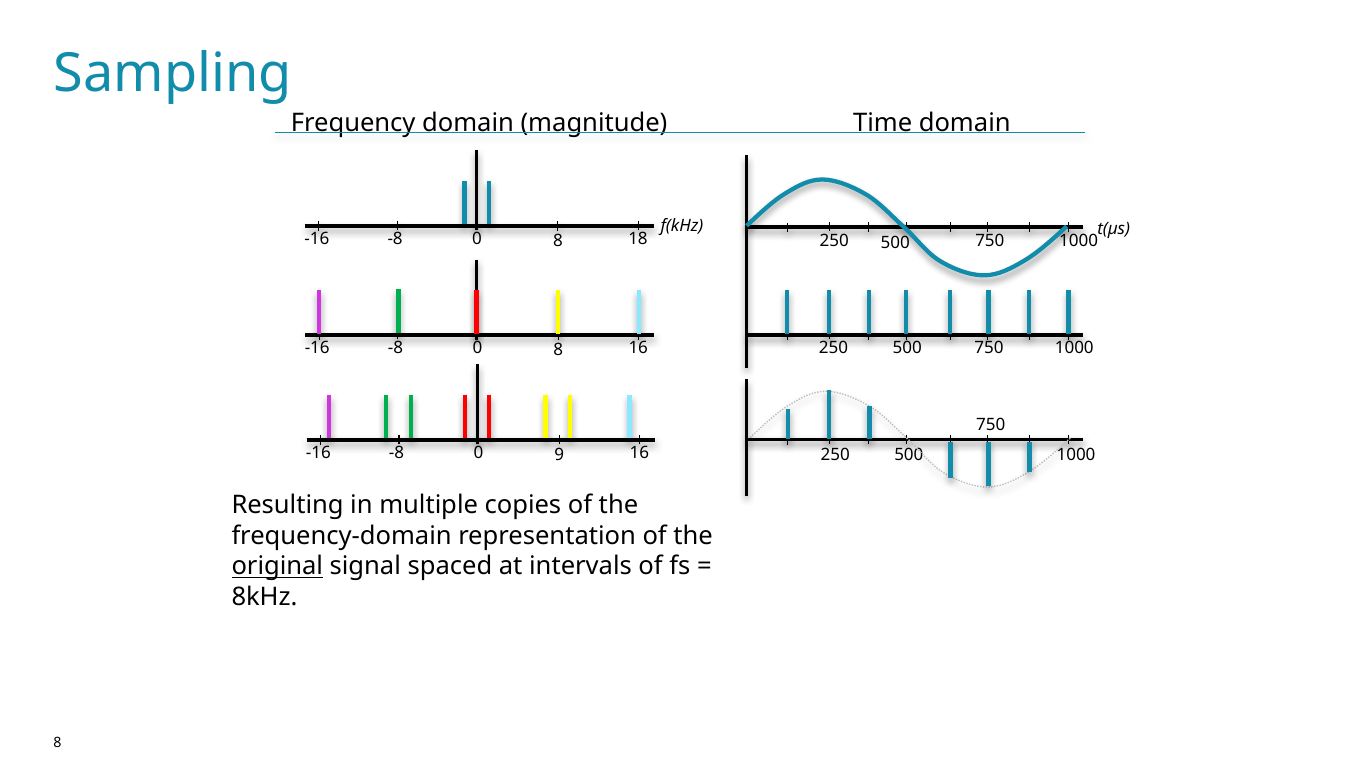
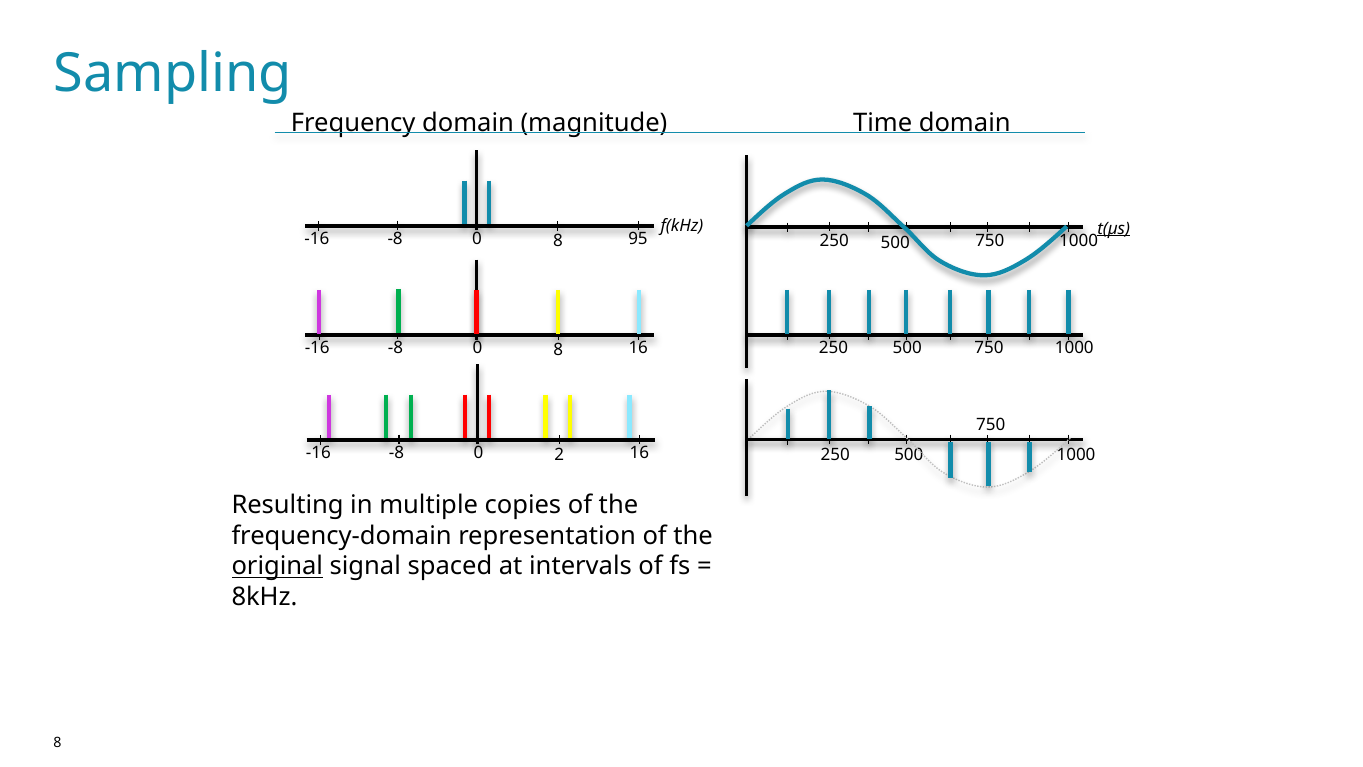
t(µs underline: none -> present (1114, 228)
18: 18 -> 95 (638, 239)
9: 9 -> 2 (559, 455)
